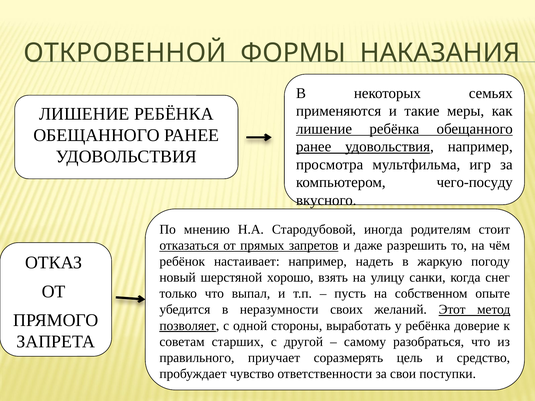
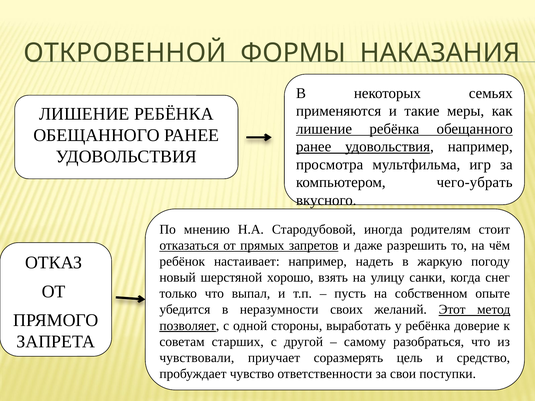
чего-посуду: чего-посуду -> чего-убрать (475, 182)
правильного: правильного -> чувствовали (197, 358)
